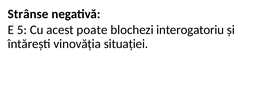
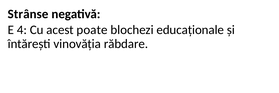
5: 5 -> 4 (22, 30)
interogatoriu: interogatoriu -> educaționale (190, 30)
situației: situației -> răbdare (126, 44)
